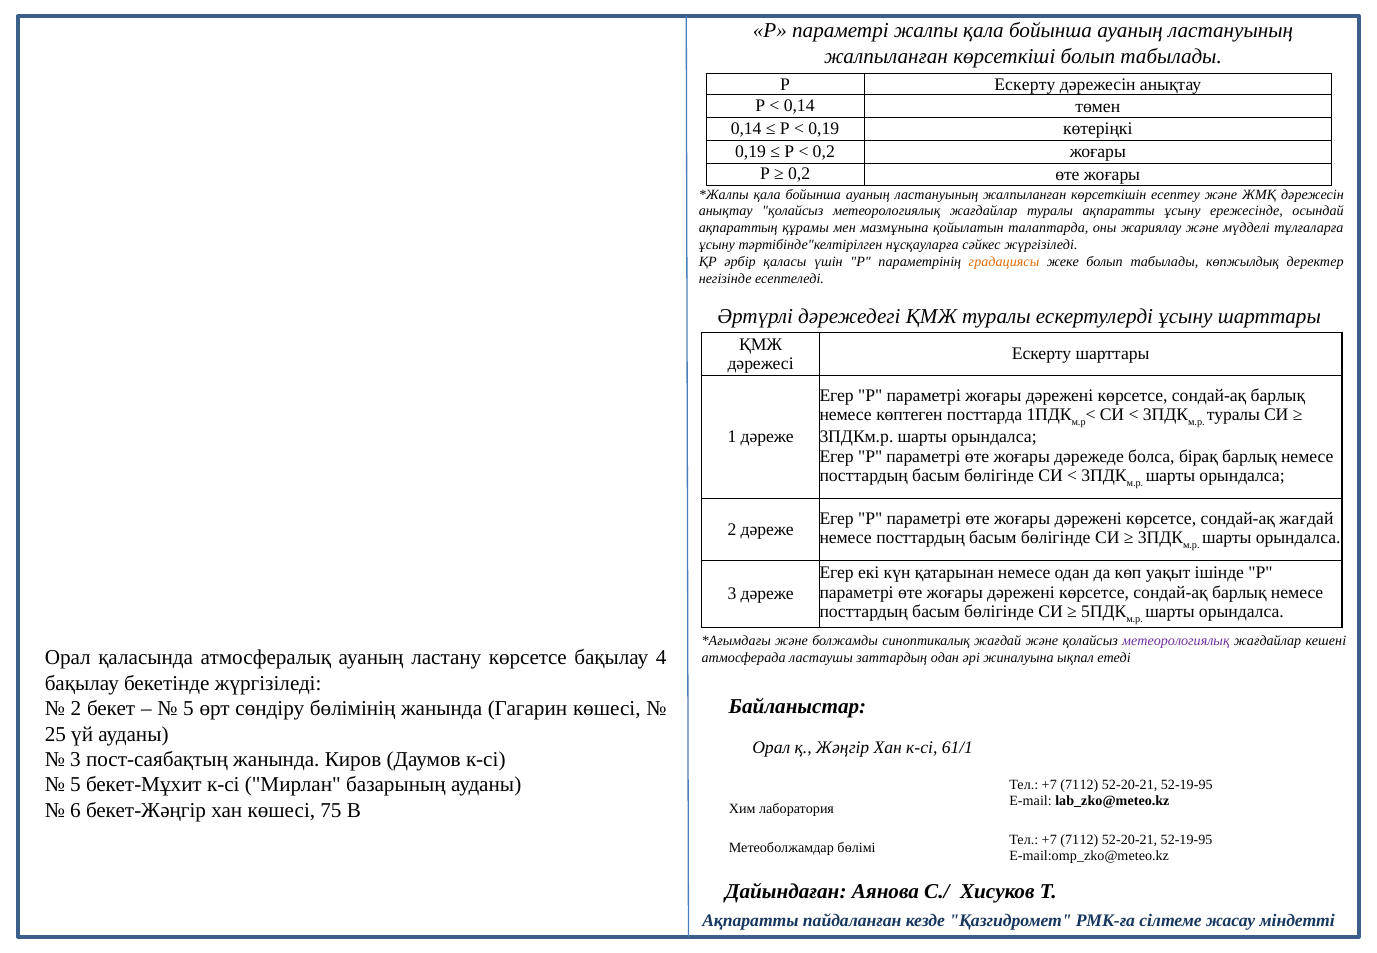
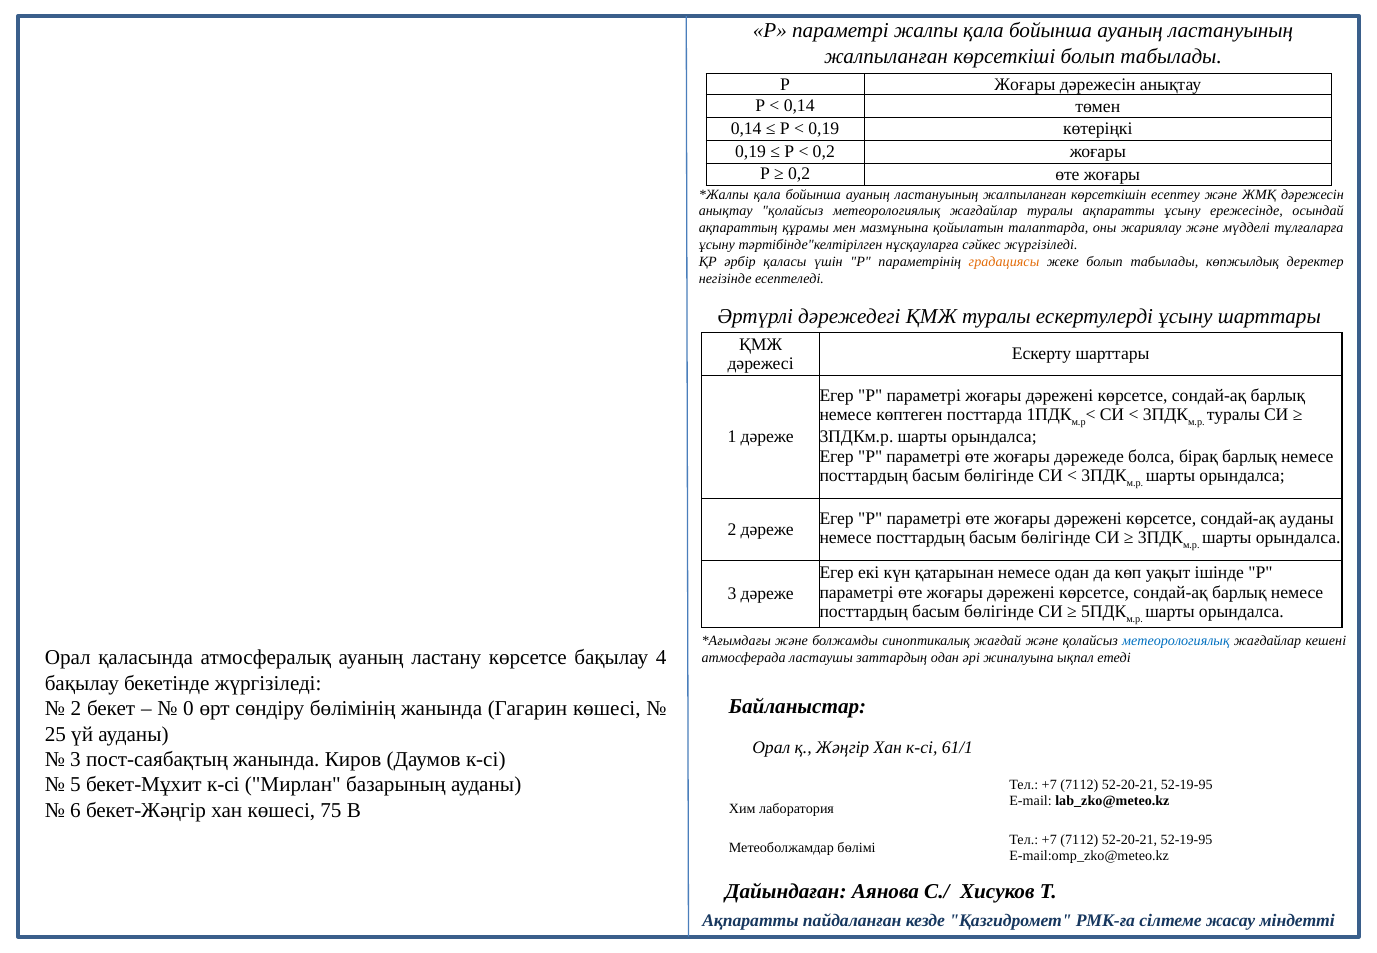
Р Ескерту: Ескерту -> Жоғары (1025, 84)
сондай-ақ жағдай: жағдай -> ауданы (1307, 519)
метеорологиялық colour: purple -> blue (1176, 641)
5: 5 -> 0 (189, 709)
